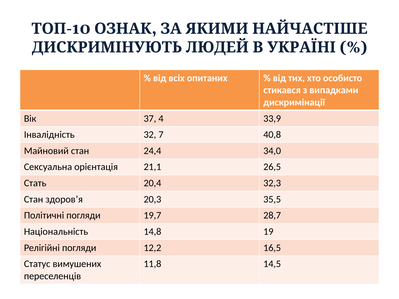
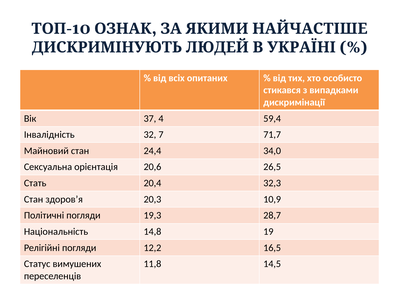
33,9: 33,9 -> 59,4 (272, 119)
40,8: 40,8 -> 71,7 (272, 135)
21,1: 21,1 -> 20,6 (152, 167)
35,5: 35,5 -> 10,9 (272, 199)
19,7: 19,7 -> 19,3 (152, 216)
